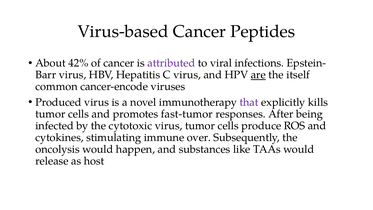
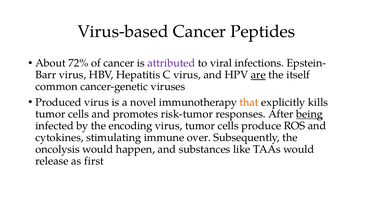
42%: 42% -> 72% (78, 63)
cancer-encode: cancer-encode -> cancer-genetic (114, 87)
that colour: purple -> orange (249, 102)
fast-tumor: fast-tumor -> risk-tumor (187, 114)
being underline: none -> present (310, 114)
cytotoxic: cytotoxic -> encoding (131, 126)
host: host -> first (94, 161)
